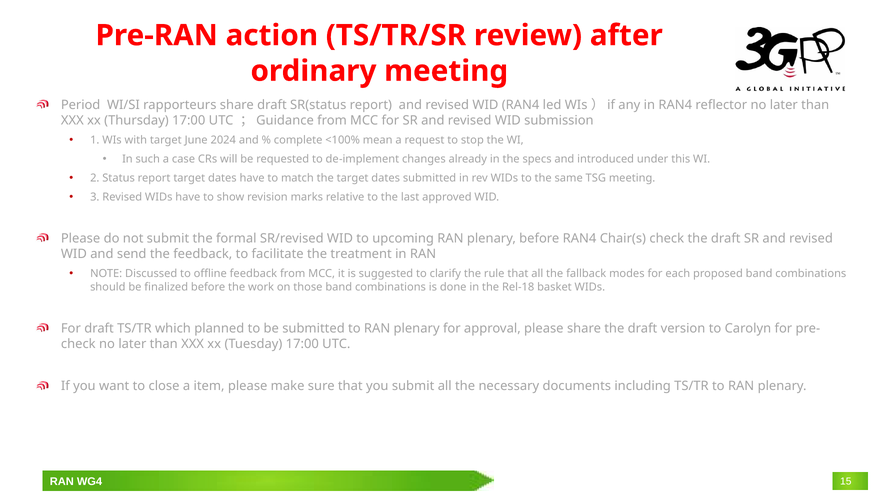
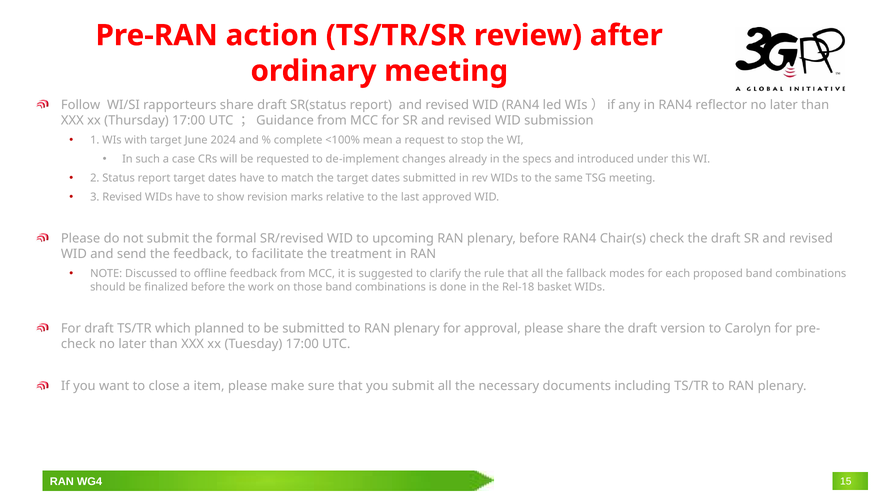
Period: Period -> Follow (81, 105)
